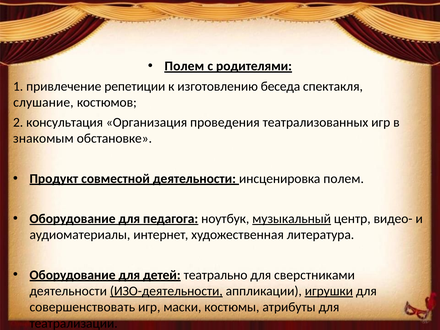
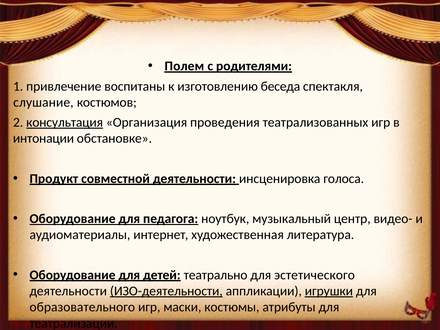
репетиции: репетиции -> воспитаны (135, 86)
консультация underline: none -> present (65, 122)
знакомым: знакомым -> интонации (43, 139)
инсценировка полем: полем -> голоса (344, 179)
музыкальный underline: present -> none (292, 219)
сверстниками: сверстниками -> эстетического (315, 275)
совершенствовать: совершенствовать -> образовательного (82, 307)
